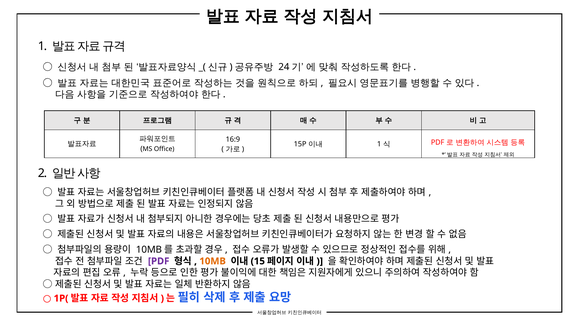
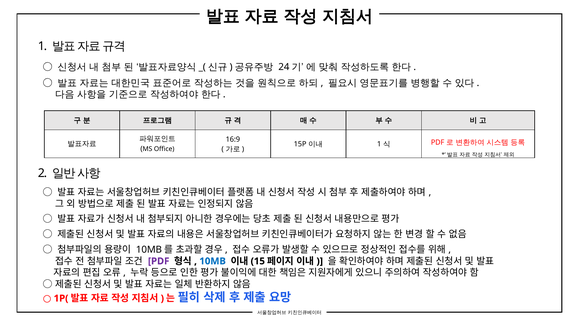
10MB colour: orange -> blue (213, 261)
